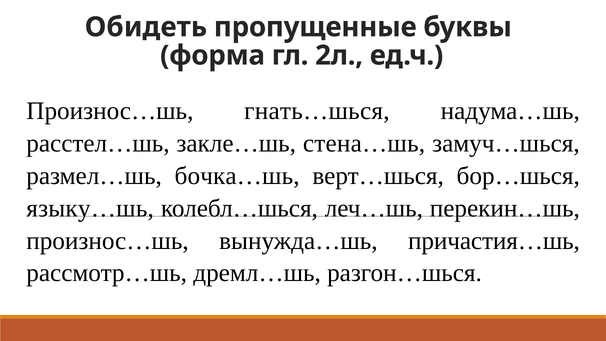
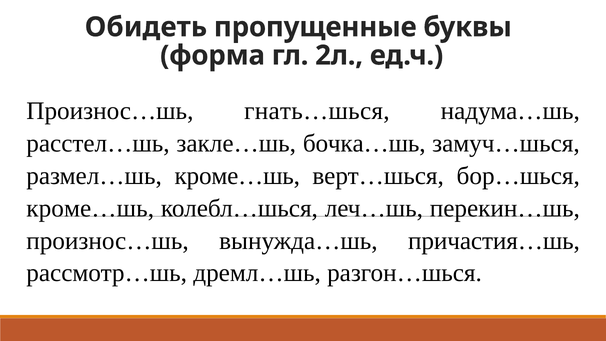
стена…шь: стена…шь -> бочка…шь (364, 143)
размел…шь бочка…шь: бочка…шь -> кроме…шь (237, 176)
языку…шь: языку…шь -> кроме…шь (90, 208)
